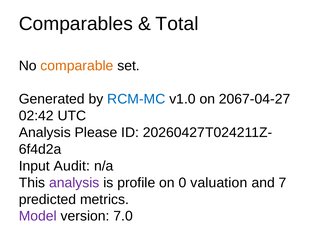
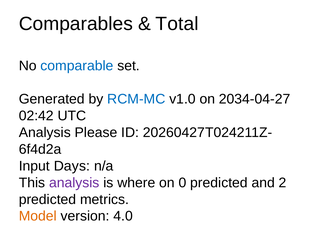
comparable colour: orange -> blue (77, 66)
2067-04-27: 2067-04-27 -> 2034-04-27 (255, 99)
Audit: Audit -> Days (72, 166)
profile: profile -> where (136, 183)
0 valuation: valuation -> predicted (219, 183)
7: 7 -> 2 (283, 183)
Model colour: purple -> orange (38, 217)
7.0: 7.0 -> 4.0 (123, 217)
